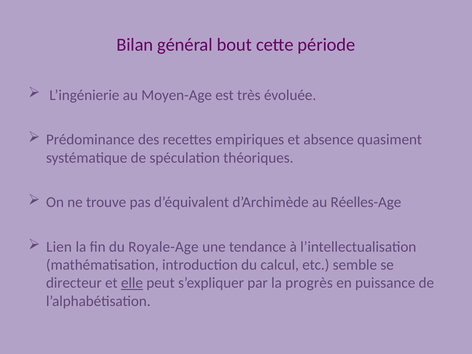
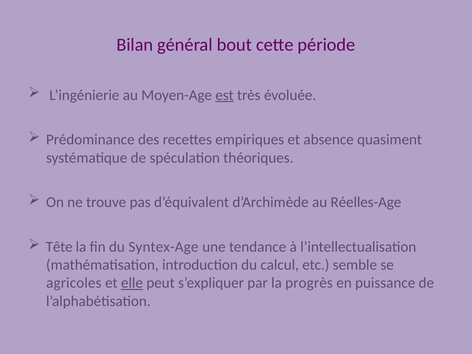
est underline: none -> present (225, 95)
Lien: Lien -> Tête (59, 247)
Royale-Age: Royale-Age -> Syntex-Age (163, 247)
directeur: directeur -> agricoles (74, 283)
